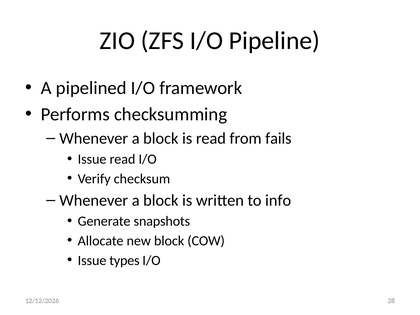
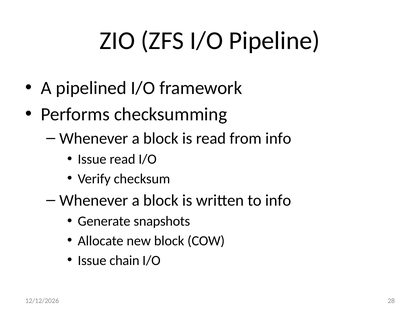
from fails: fails -> info (278, 138)
types: types -> chain (124, 260)
